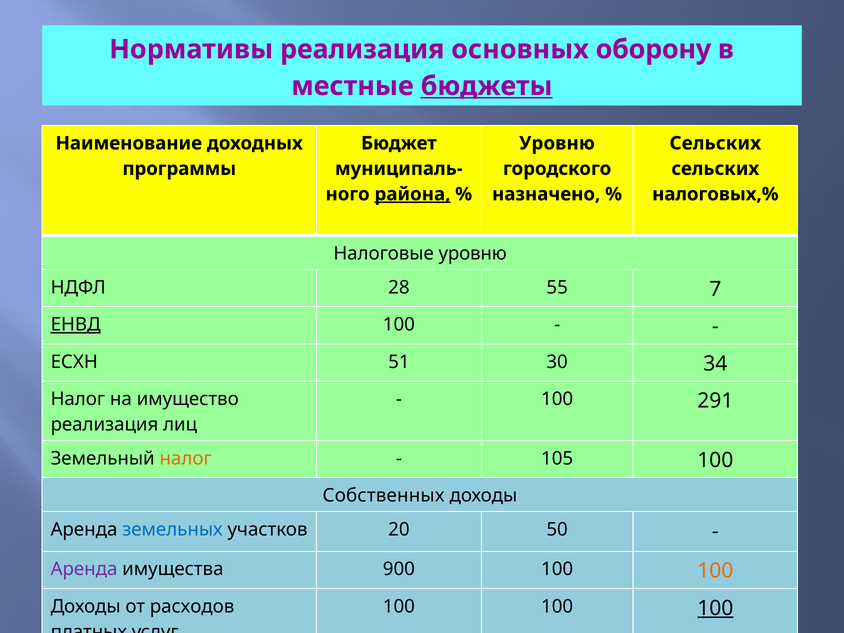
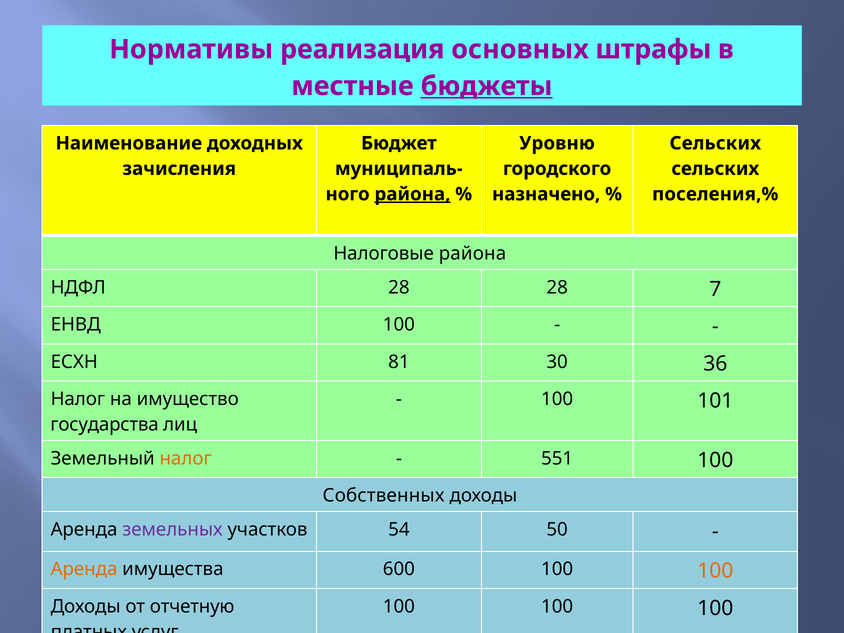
оборону: оборону -> штрафы (653, 49)
программы: программы -> зачисления (179, 169)
налоговых,%: налоговых,% -> поселения,% (715, 194)
Налоговые уровню: уровню -> района (473, 254)
28 55: 55 -> 28 (557, 287)
ЕНВД underline: present -> none (76, 325)
51: 51 -> 81 (399, 362)
34: 34 -> 36 (715, 364)
291: 291 -> 101 (715, 401)
реализация: реализация -> государства (105, 424)
105: 105 -> 551 (557, 458)
земельных colour: blue -> purple (172, 530)
20: 20 -> 54 (399, 530)
Аренда colour: purple -> orange (84, 569)
900: 900 -> 600 (399, 569)
расходов: расходов -> отчетную (192, 606)
100 underline: present -> none (715, 608)
